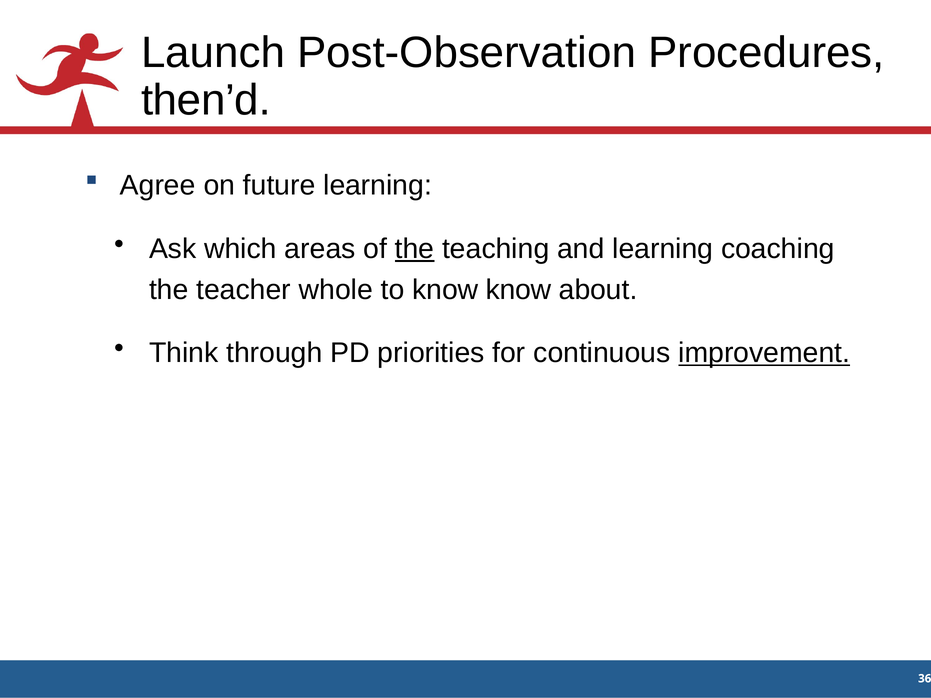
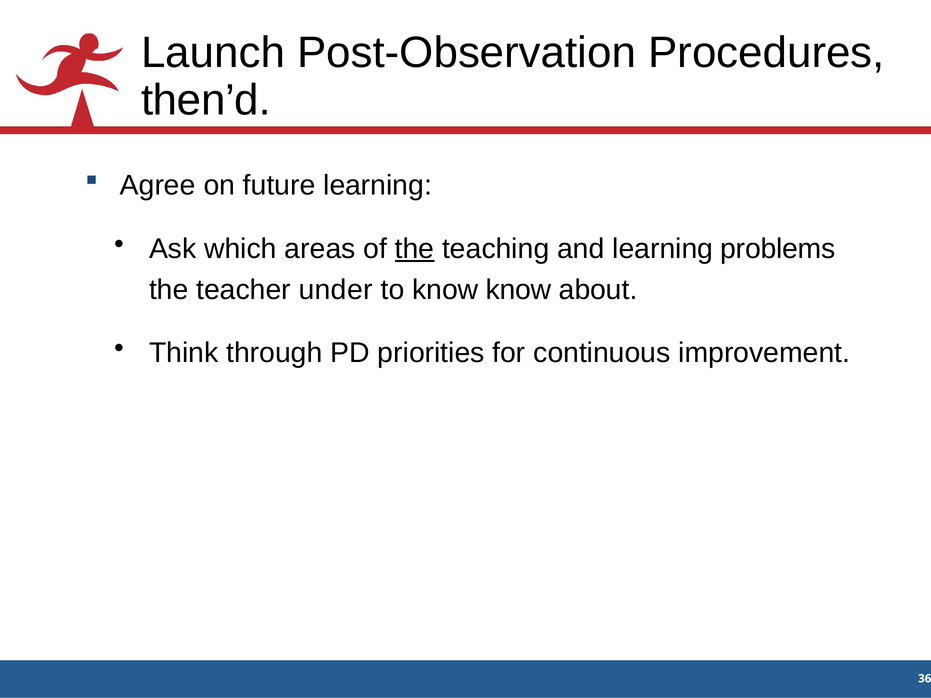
coaching: coaching -> problems (778, 249)
whole: whole -> under (336, 290)
improvement underline: present -> none (764, 353)
